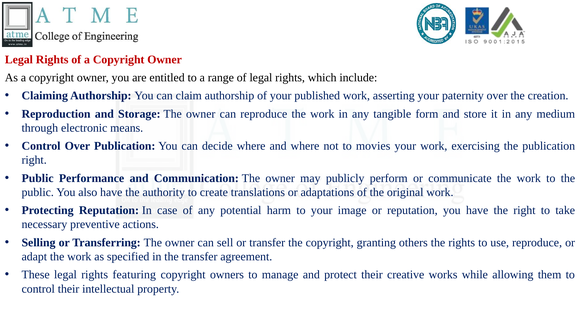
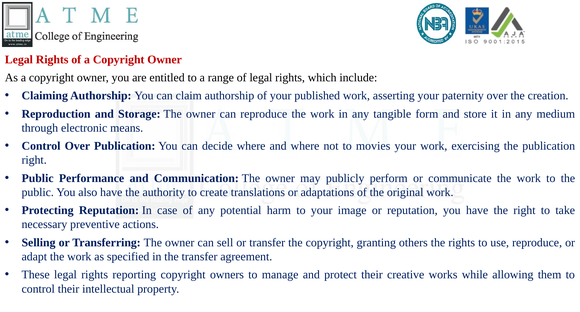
featuring: featuring -> reporting (134, 275)
